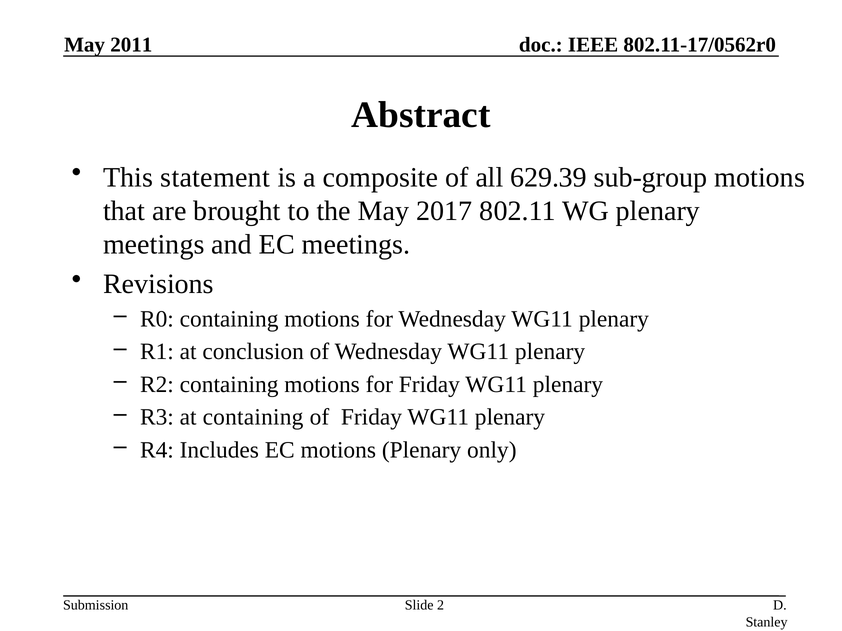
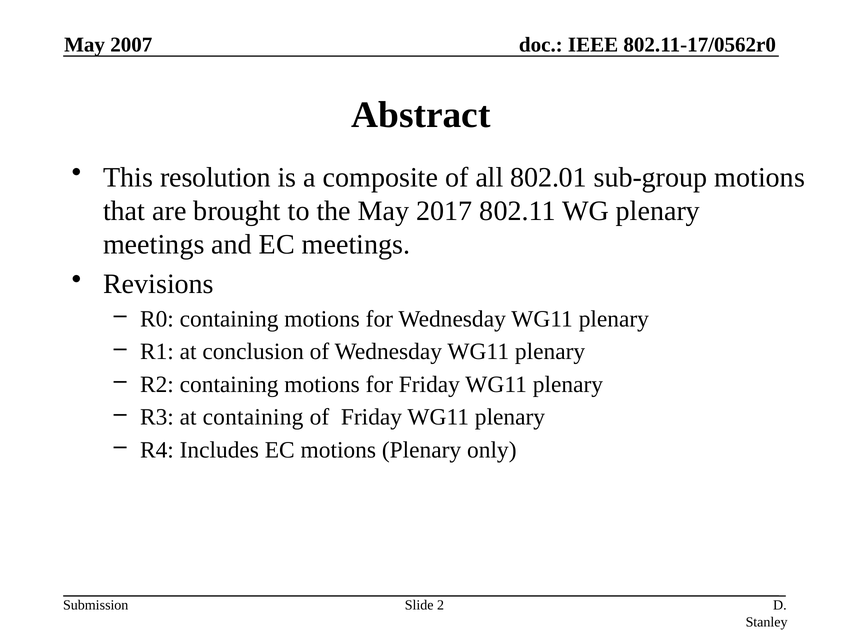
2011: 2011 -> 2007 (131, 45)
statement: statement -> resolution (215, 177)
629.39: 629.39 -> 802.01 (549, 177)
